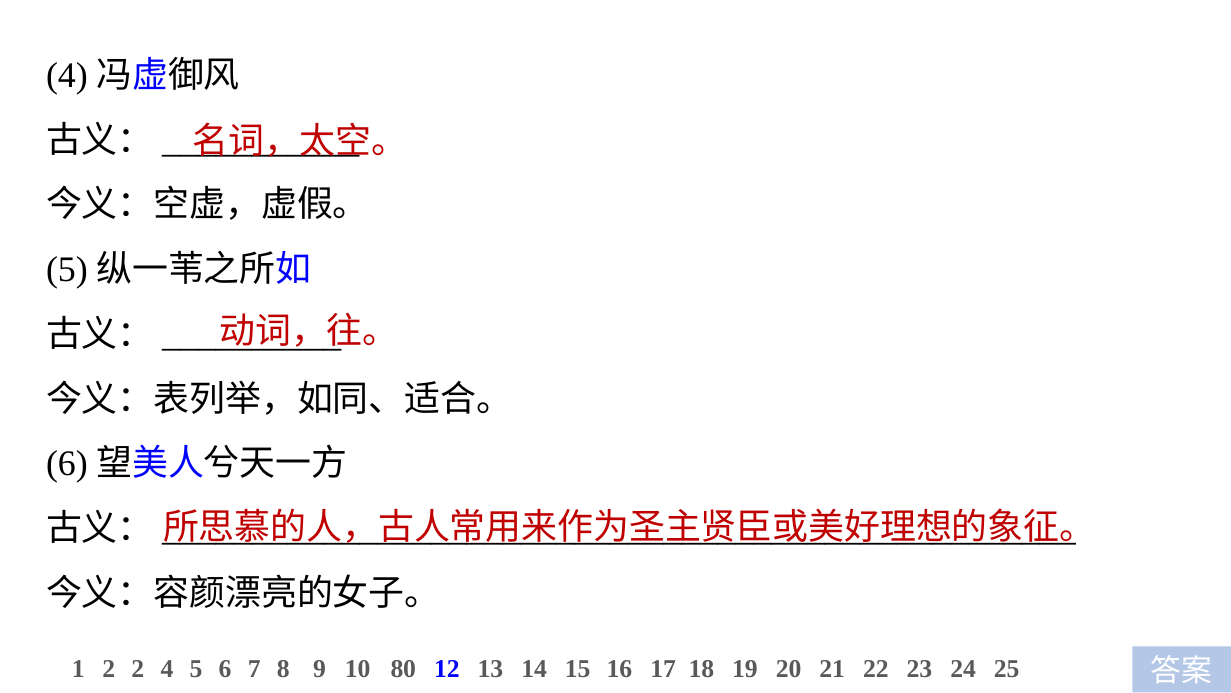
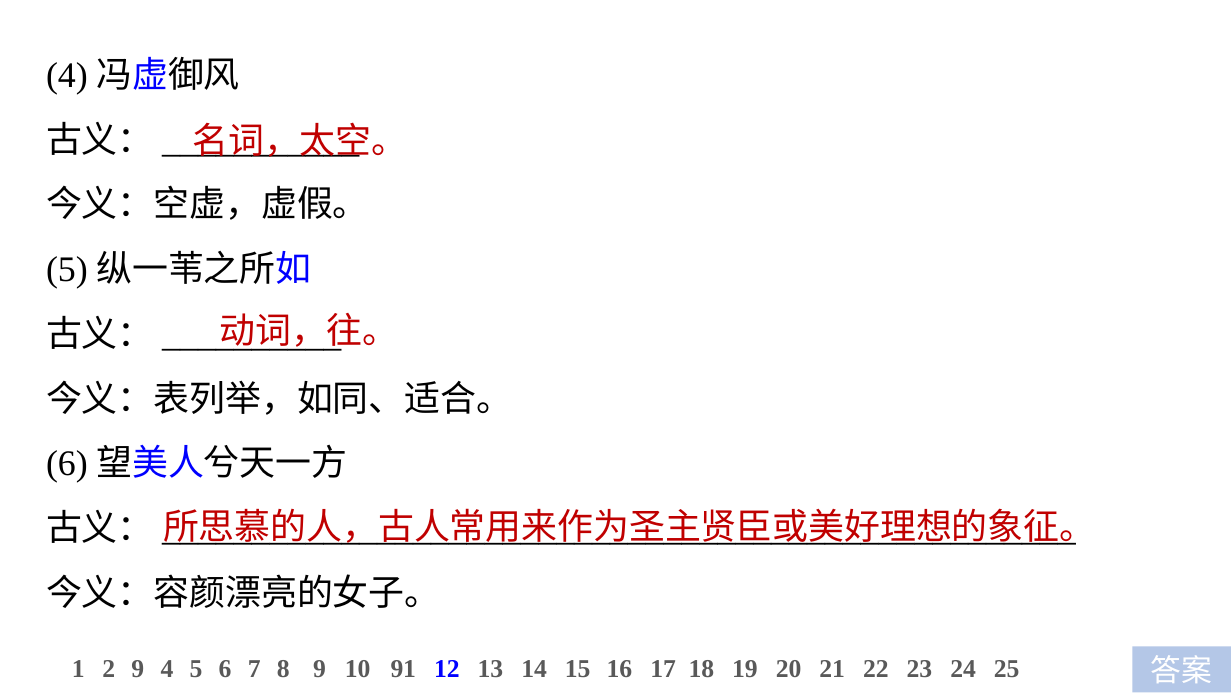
2 2: 2 -> 9 (138, 669)
80: 80 -> 91 (403, 669)
